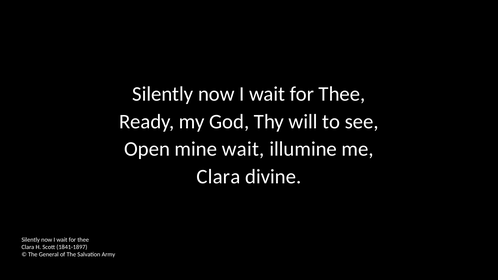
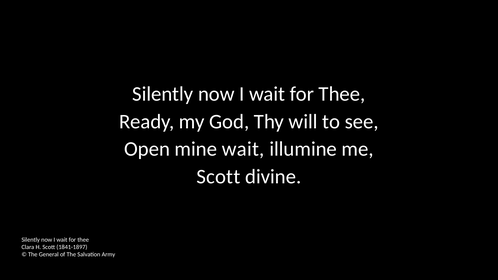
Clara: Clara -> Scott (218, 177)
